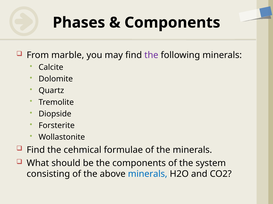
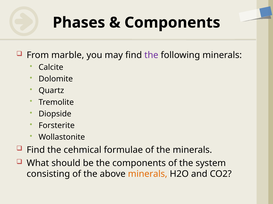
minerals colour: blue -> orange (148, 175)
